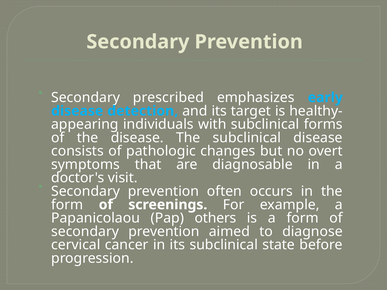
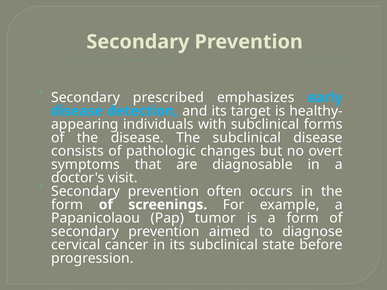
others: others -> tumor (215, 218)
